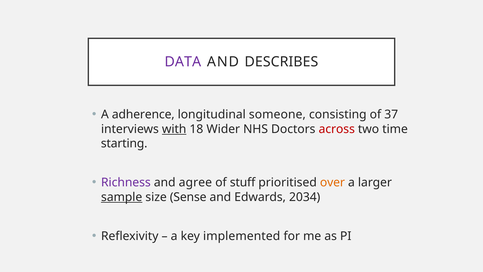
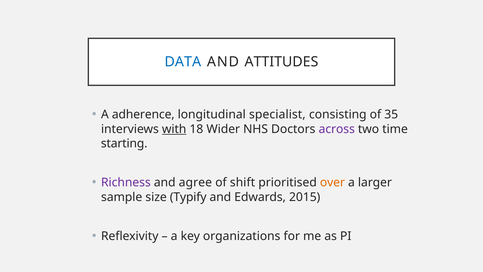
DATA colour: purple -> blue (183, 62)
DESCRIBES: DESCRIBES -> ATTITUDES (281, 62)
someone: someone -> specialist (277, 114)
37: 37 -> 35 (391, 114)
across colour: red -> purple (337, 129)
stuff: stuff -> shift (243, 182)
sample underline: present -> none (122, 197)
Sense: Sense -> Typify (188, 197)
2034: 2034 -> 2015 (305, 197)
implemented: implemented -> organizations (242, 236)
